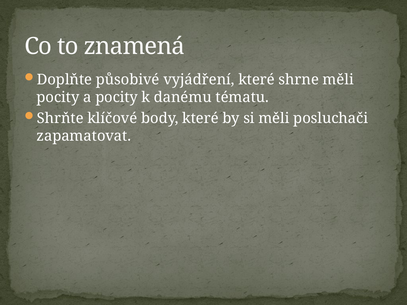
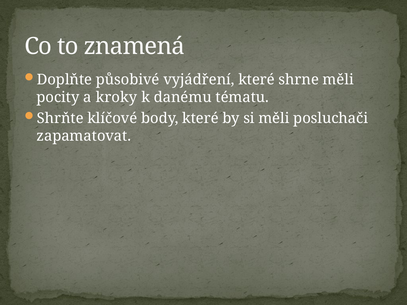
a pocity: pocity -> kroky (116, 97)
